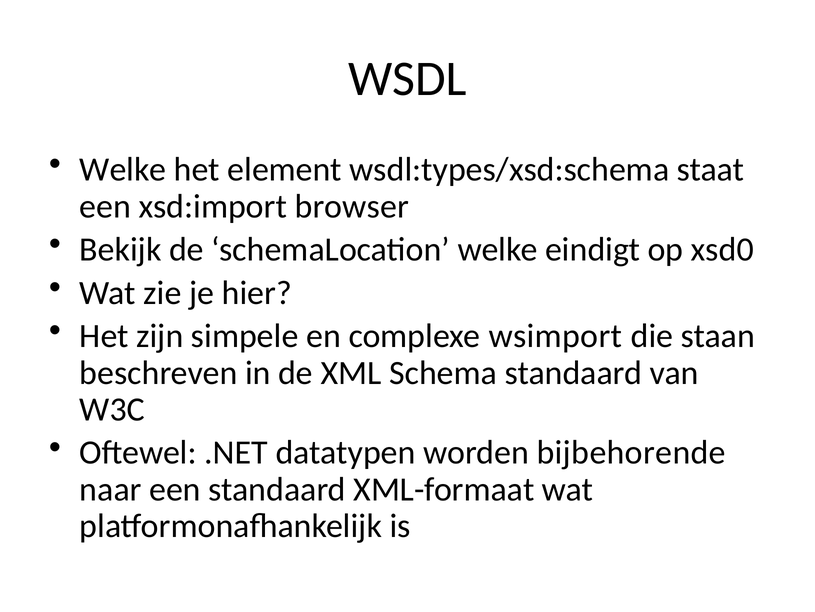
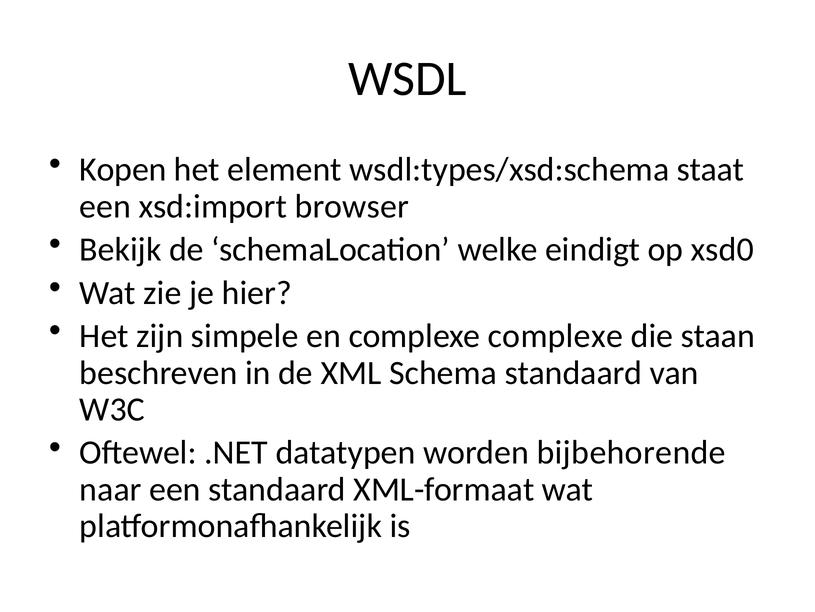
Welke: Welke -> Kopen (123, 169)
complexe wsimport: wsimport -> complexe (555, 336)
